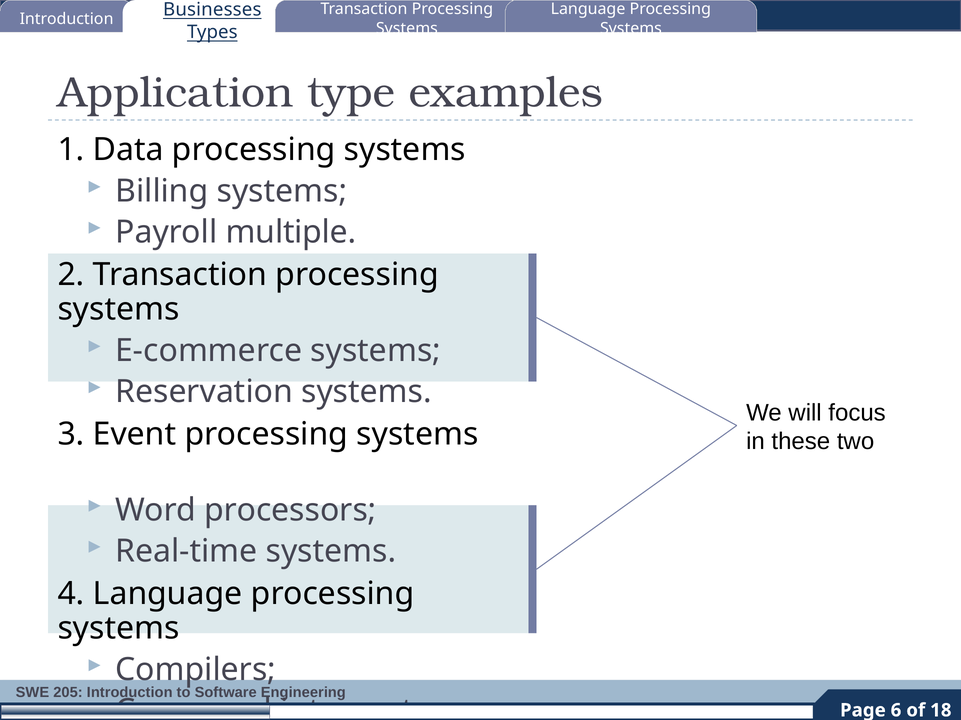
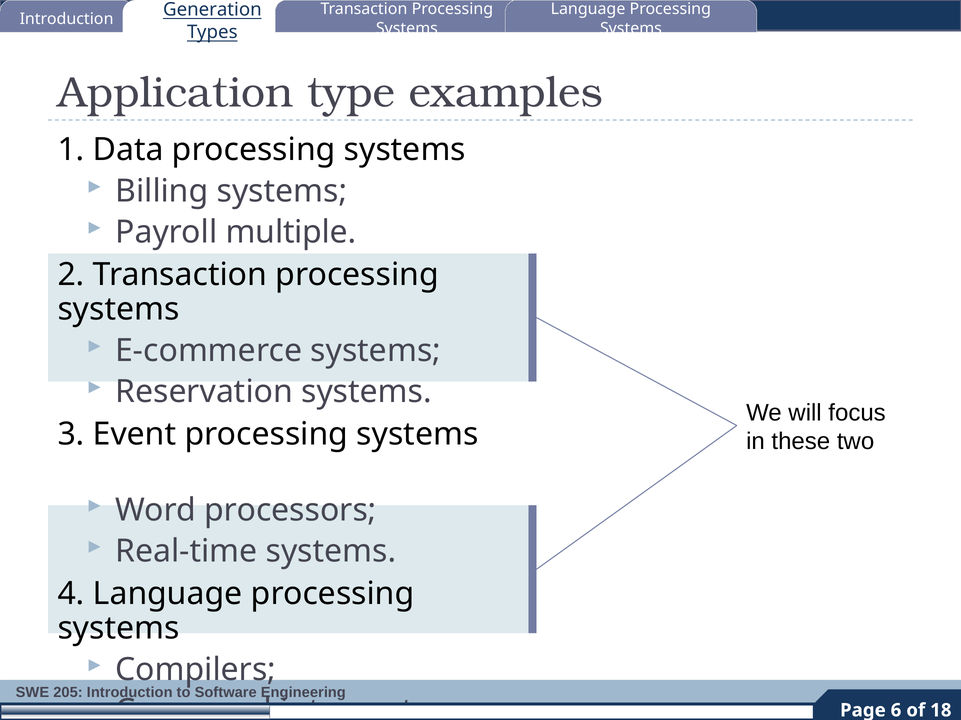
Businesses: Businesses -> Generation (212, 10)
